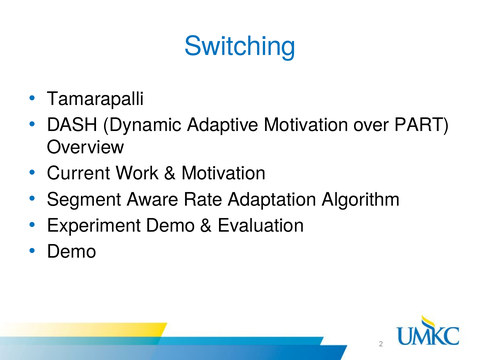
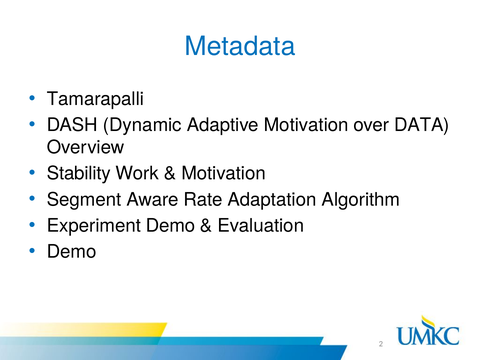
Switching: Switching -> Metadata (240, 46)
PART: PART -> DATA (422, 125)
Current: Current -> Stability (79, 173)
